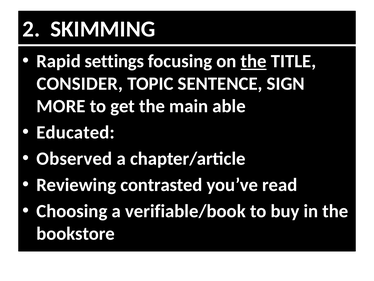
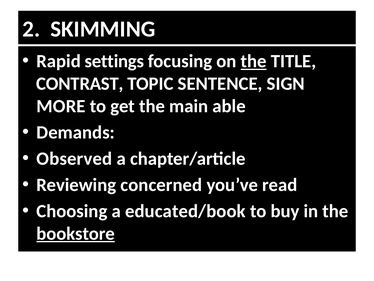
CONSIDER: CONSIDER -> CONTRAST (80, 84)
Educated: Educated -> Demands (76, 132)
contrasted: contrasted -> concerned (161, 185)
verifiable/book: verifiable/book -> educated/book (185, 211)
bookstore underline: none -> present (76, 233)
